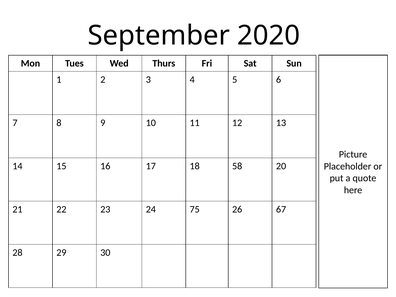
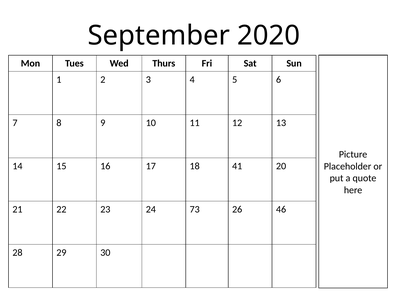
58: 58 -> 41 (237, 166)
75: 75 -> 73 (195, 209)
67: 67 -> 46 (281, 209)
